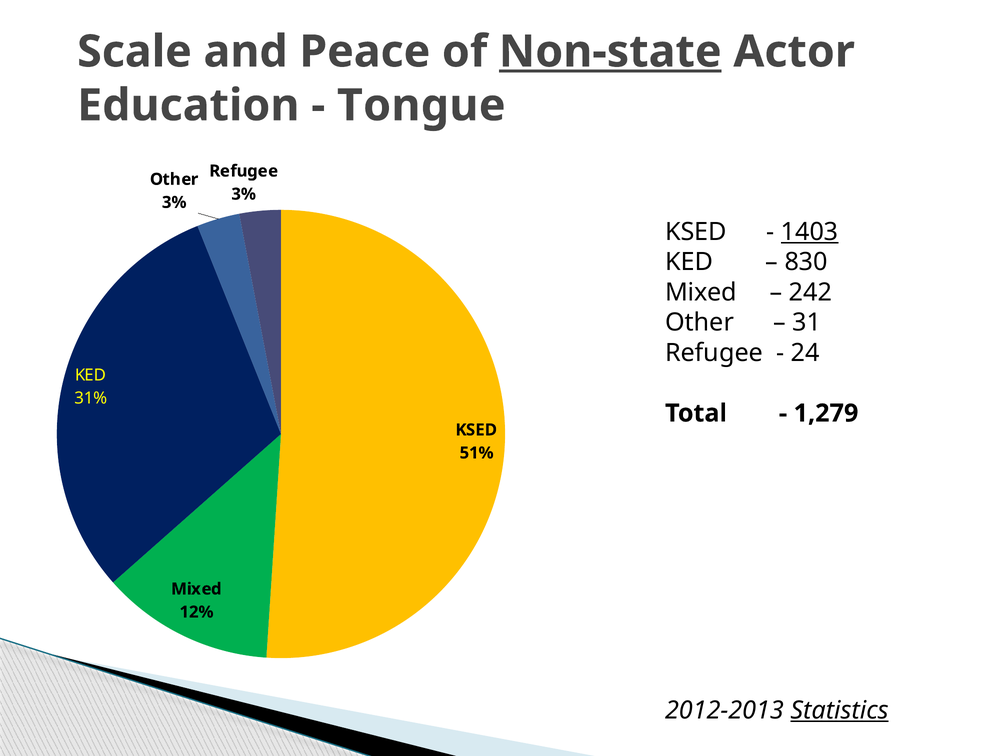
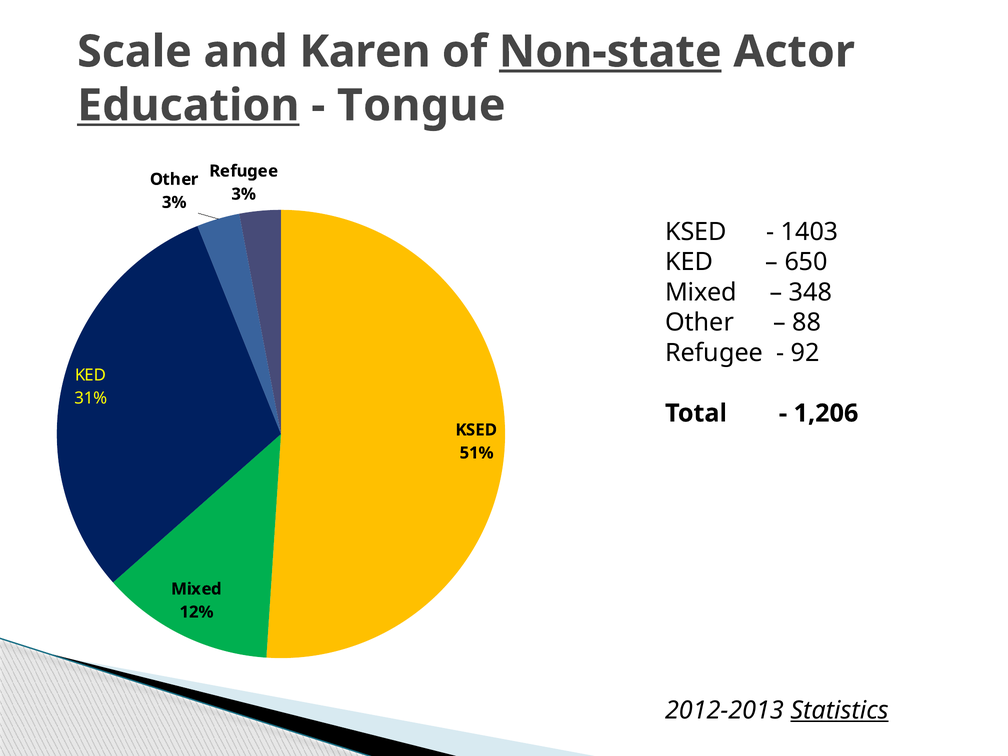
Peace: Peace -> Karen (365, 52)
Education underline: none -> present (188, 105)
1403 underline: present -> none (810, 232)
830: 830 -> 650 (806, 262)
242: 242 -> 348 (810, 292)
31: 31 -> 88 (807, 323)
24: 24 -> 92 (805, 353)
1,279: 1,279 -> 1,206 (826, 413)
